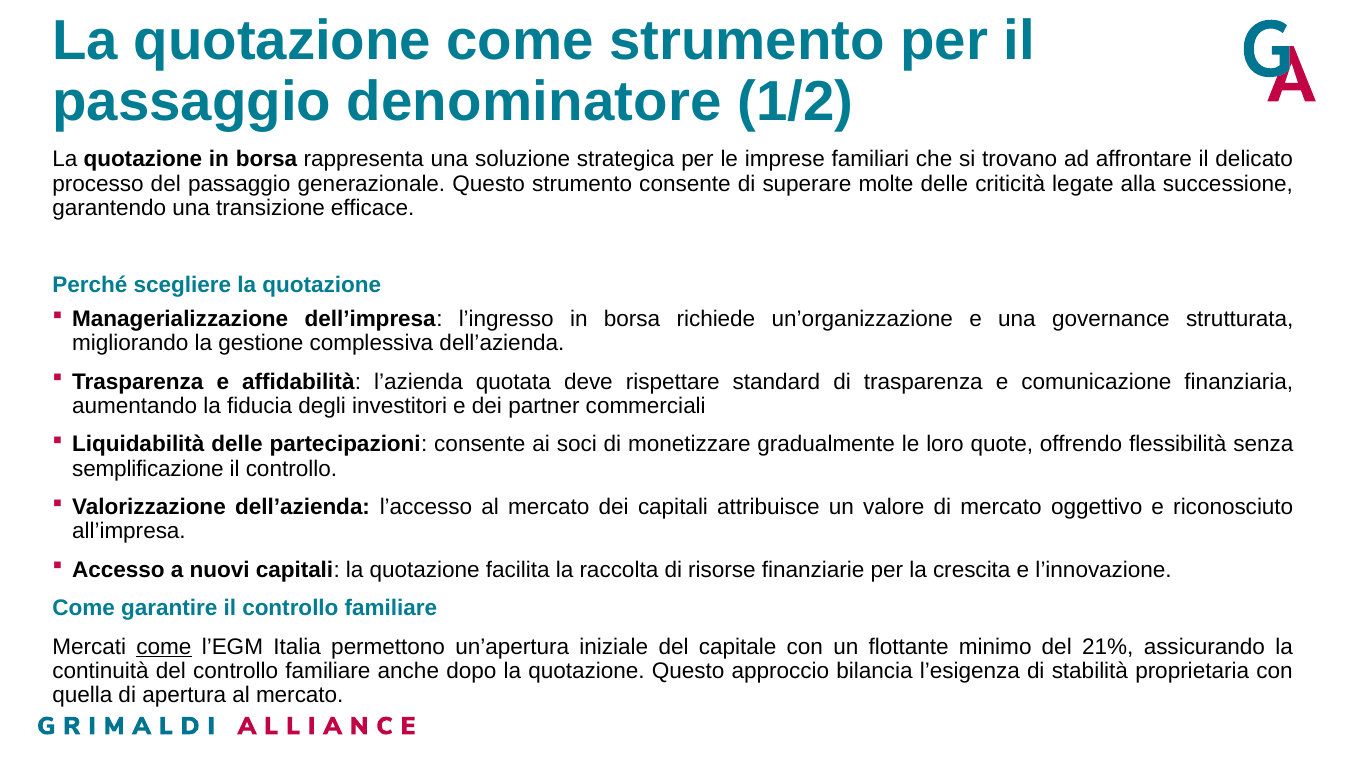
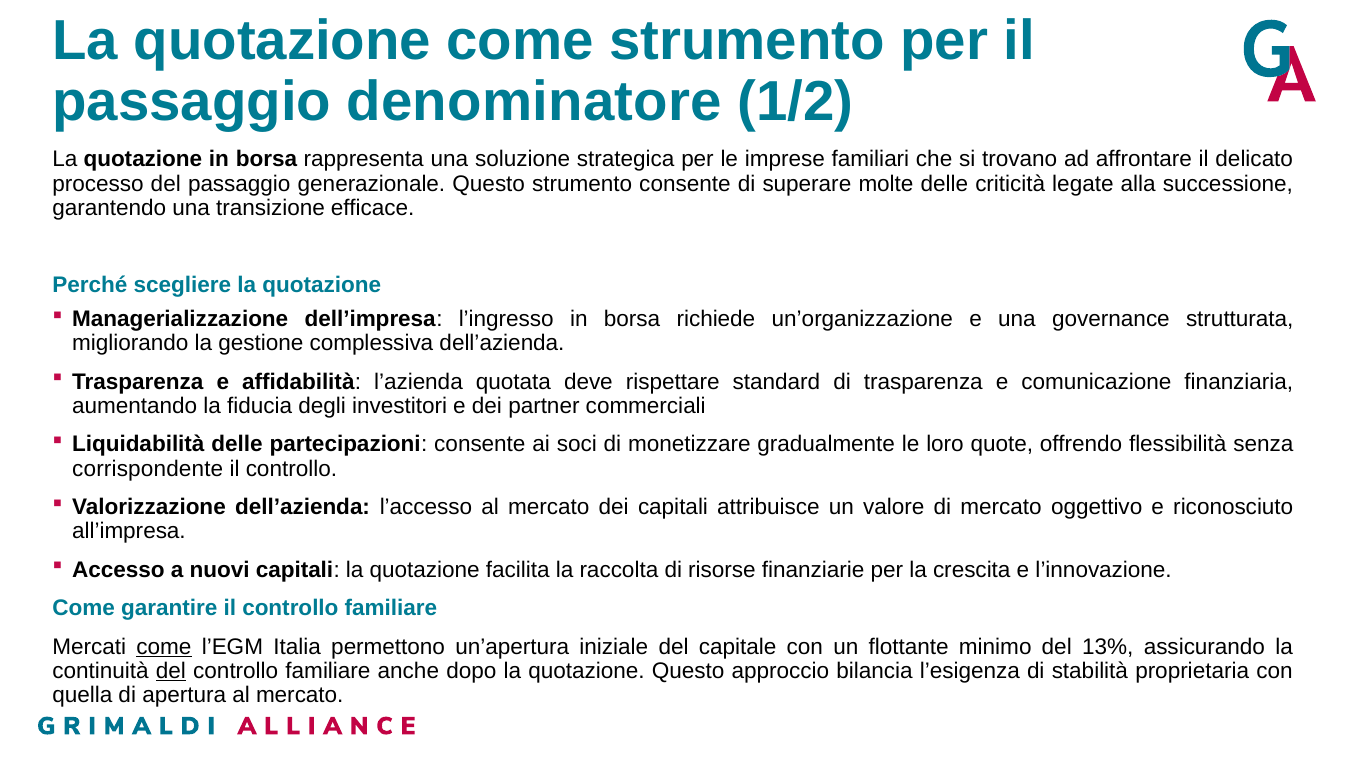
semplificazione: semplificazione -> corrispondente (148, 469)
21%: 21% -> 13% (1108, 647)
del underline: none -> present (171, 671)
